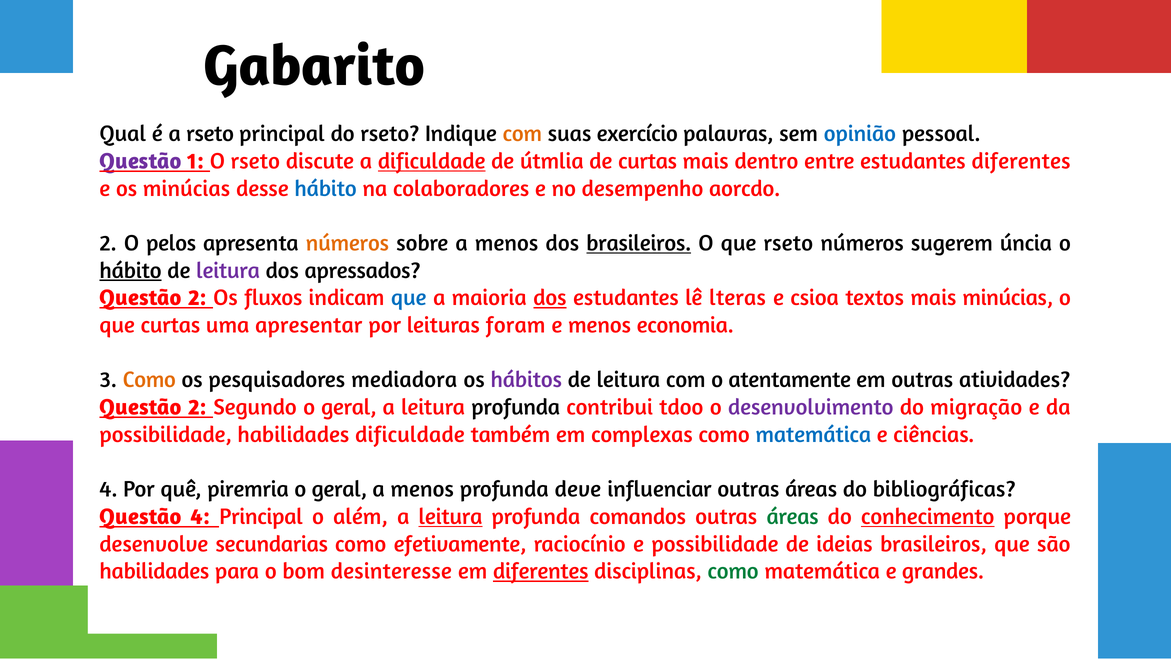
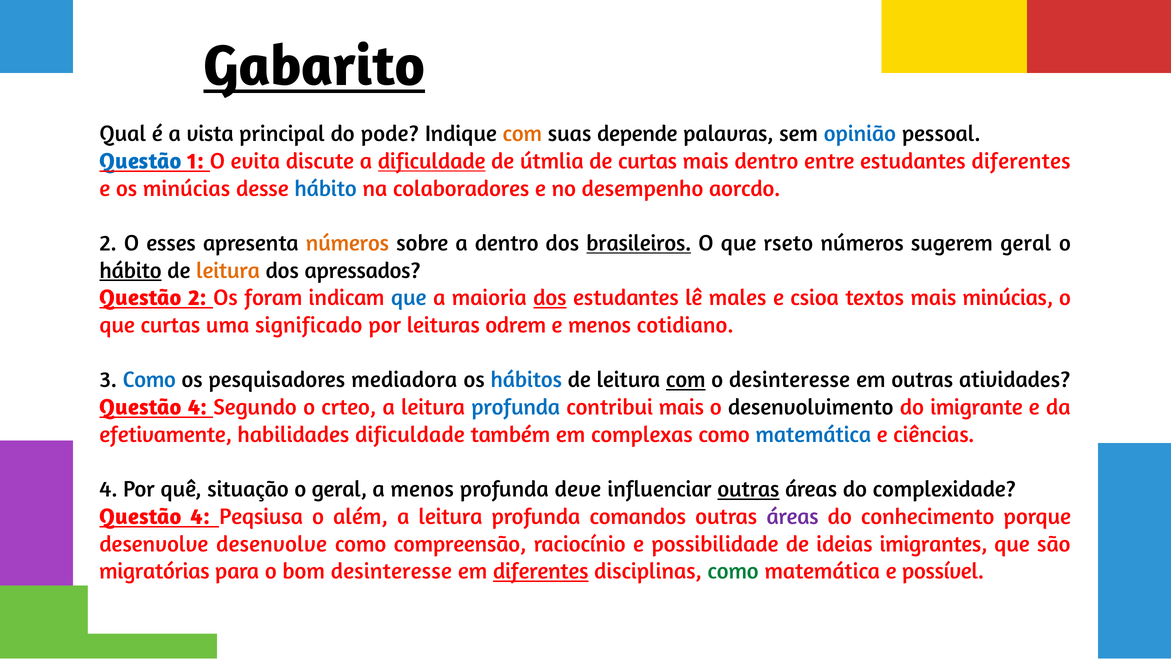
Gabarito underline: none -> present (314, 66)
a rseto: rseto -> vista (210, 134)
do rseto: rseto -> pode (390, 134)
exercício: exercício -> depende (637, 134)
Questão colour: purple -> blue (141, 161)
O rseto: rseto -> evita (255, 161)
pelos: pelos -> esses (171, 243)
sobre a menos: menos -> dentro (507, 243)
sugerem úncia: úncia -> geral (1026, 243)
leitura colour: purple -> orange (228, 270)
fluxos: fluxos -> foram (273, 298)
lteras: lteras -> males (738, 298)
apresentar: apresentar -> significado (309, 325)
foram: foram -> odrem (516, 325)
economia: economia -> cotidiano (685, 325)
Como colour: orange -> blue (149, 380)
hábitos colour: purple -> blue (526, 380)
com underline: none -> present (686, 380)
o atentamente: atentamente -> desinteresse (789, 380)
2: 2 -> 4 (198, 407)
Segundo o geral: geral -> crteo (349, 407)
profunda colour: black -> blue (516, 407)
contribui tdoo: tdoo -> mais (681, 407)
desenvolvimento colour: purple -> black (811, 407)
migração: migração -> imigrante (977, 407)
possibilidade: possibilidade -> efetivamente (166, 434)
piremria: piremria -> situação (248, 489)
outras underline: none -> present (748, 489)
bibliográficas: bibliográficas -> complexidade (944, 489)
4 Principal: Principal -> Peqsiusa (261, 516)
leitura underline: present -> none (451, 516)
áreas colour: green -> purple (793, 516)
conhecimento underline: present -> none (928, 516)
desenvolve secundarias: secundarias -> desenvolve (272, 544)
efetivamente: efetivamente -> compreensão (460, 544)
ideias brasileiros: brasileiros -> imigrantes (934, 544)
habilidades: habilidades -> migratórias (154, 571)
grandes: grandes -> possível (943, 571)
